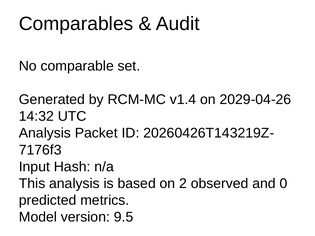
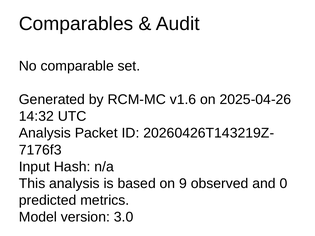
v1.4: v1.4 -> v1.6 (183, 100)
2029-04-26: 2029-04-26 -> 2025-04-26 (255, 100)
2: 2 -> 9 (183, 184)
9.5: 9.5 -> 3.0 (124, 217)
